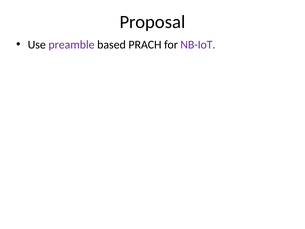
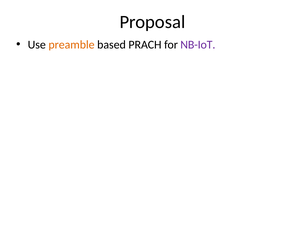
preamble colour: purple -> orange (72, 45)
